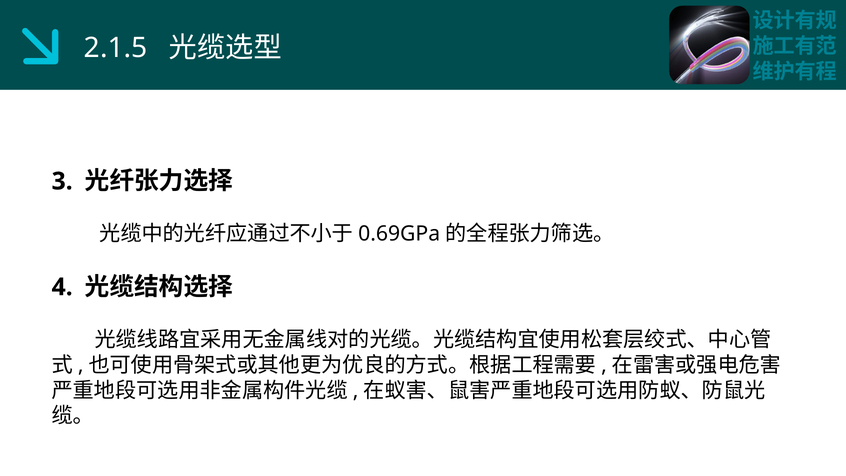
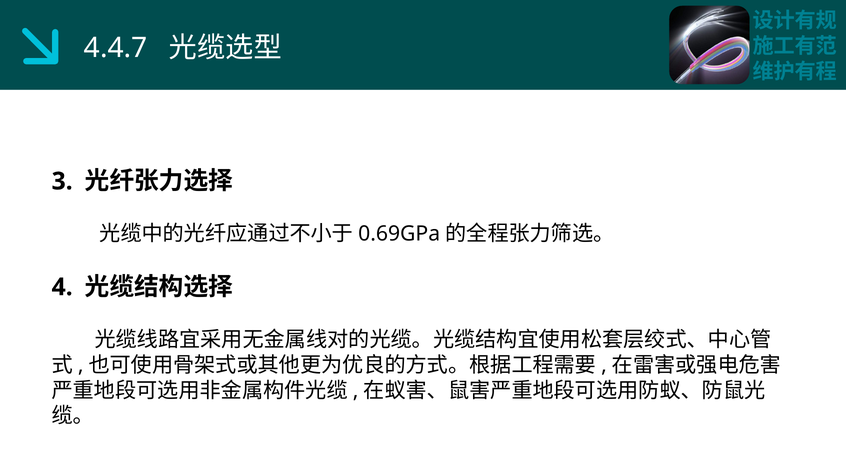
2.1.5: 2.1.5 -> 4.4.7 (116, 48)
